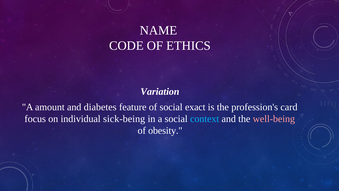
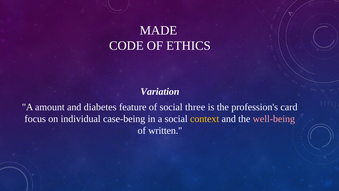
NAME: NAME -> MADE (158, 30)
exact: exact -> three (195, 107)
sick-being: sick-being -> case-being (124, 119)
context colour: light blue -> yellow (205, 119)
obesity: obesity -> written (165, 130)
